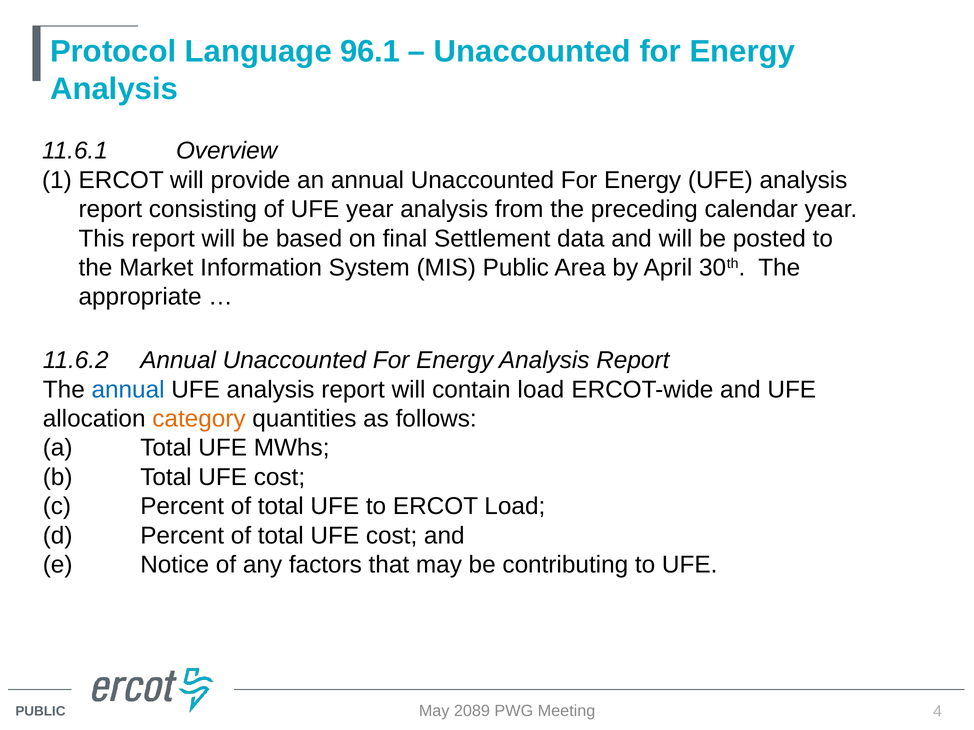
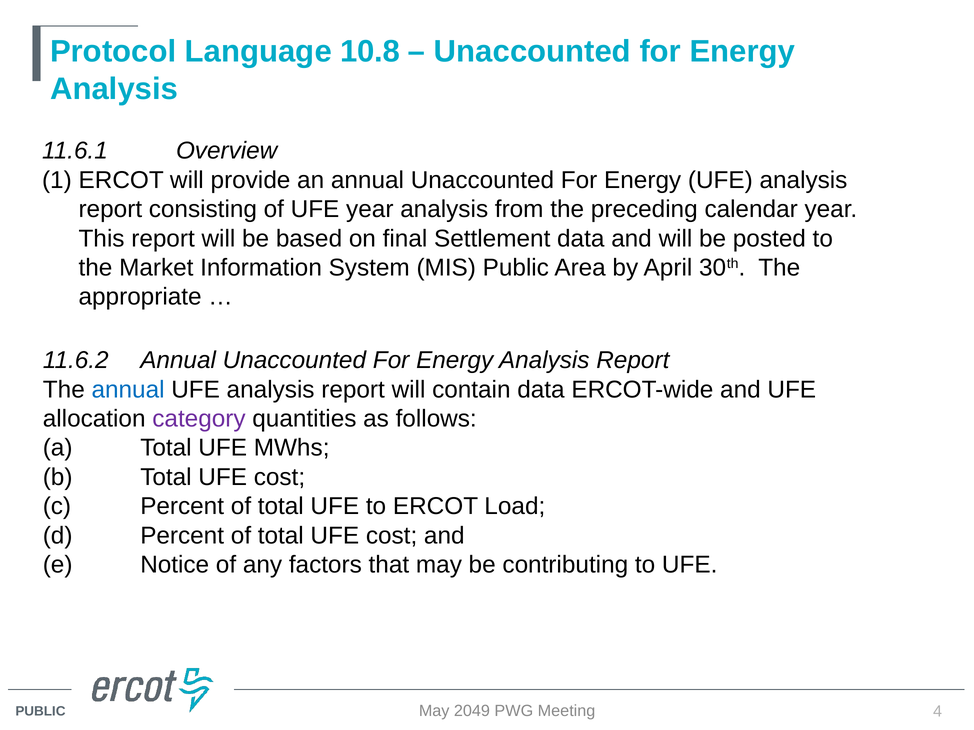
96.1: 96.1 -> 10.8 (370, 52)
contain load: load -> data (541, 390)
category colour: orange -> purple (199, 419)
2089: 2089 -> 2049 (472, 711)
